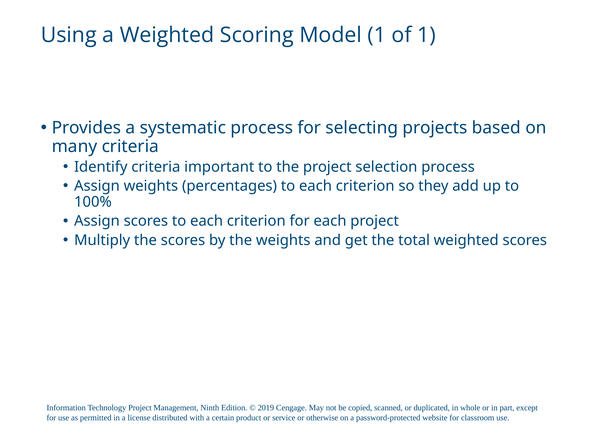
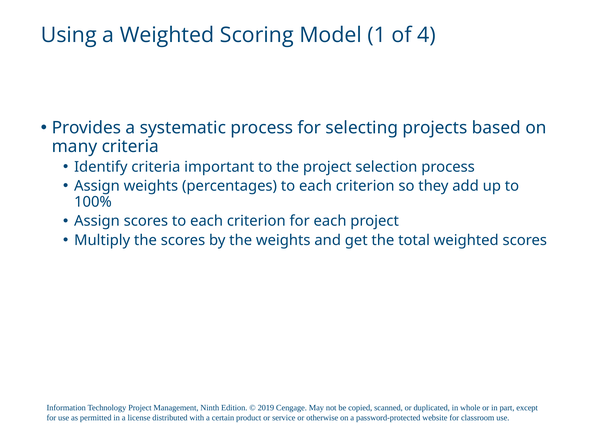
of 1: 1 -> 4 (426, 35)
